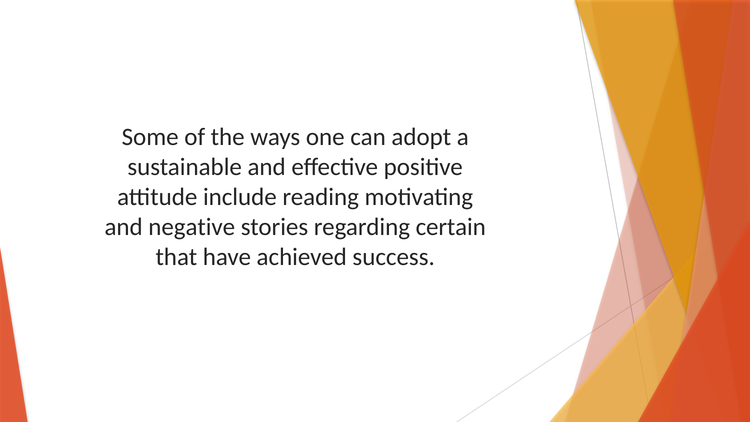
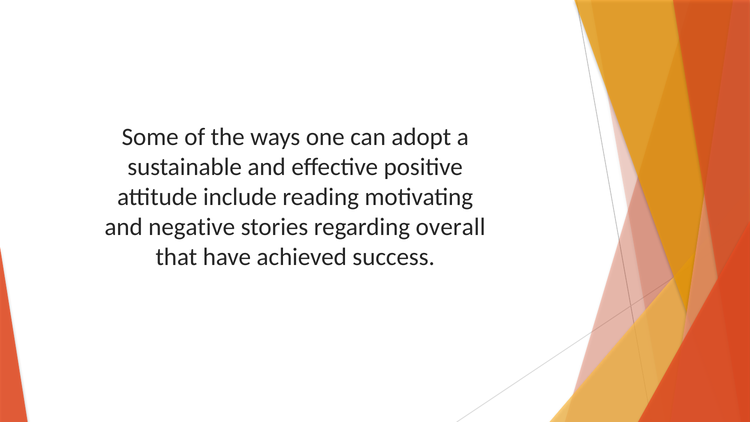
certain: certain -> overall (451, 227)
